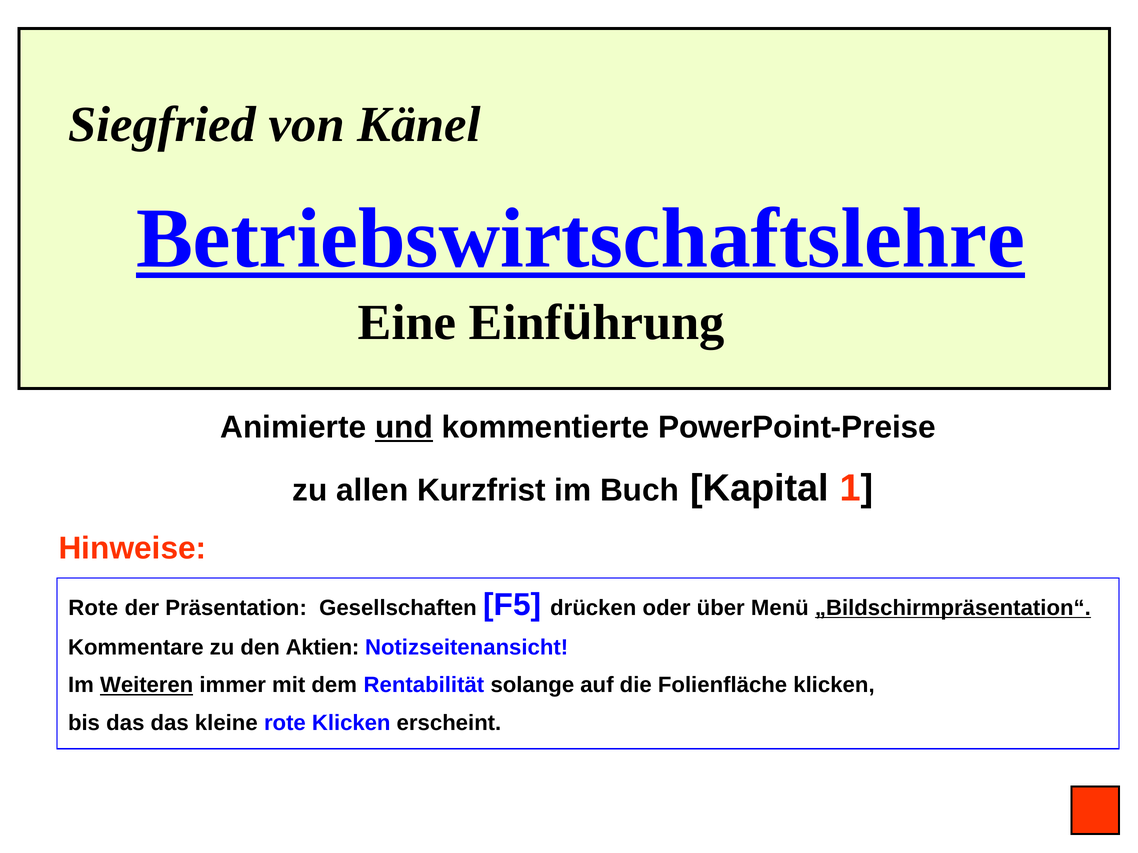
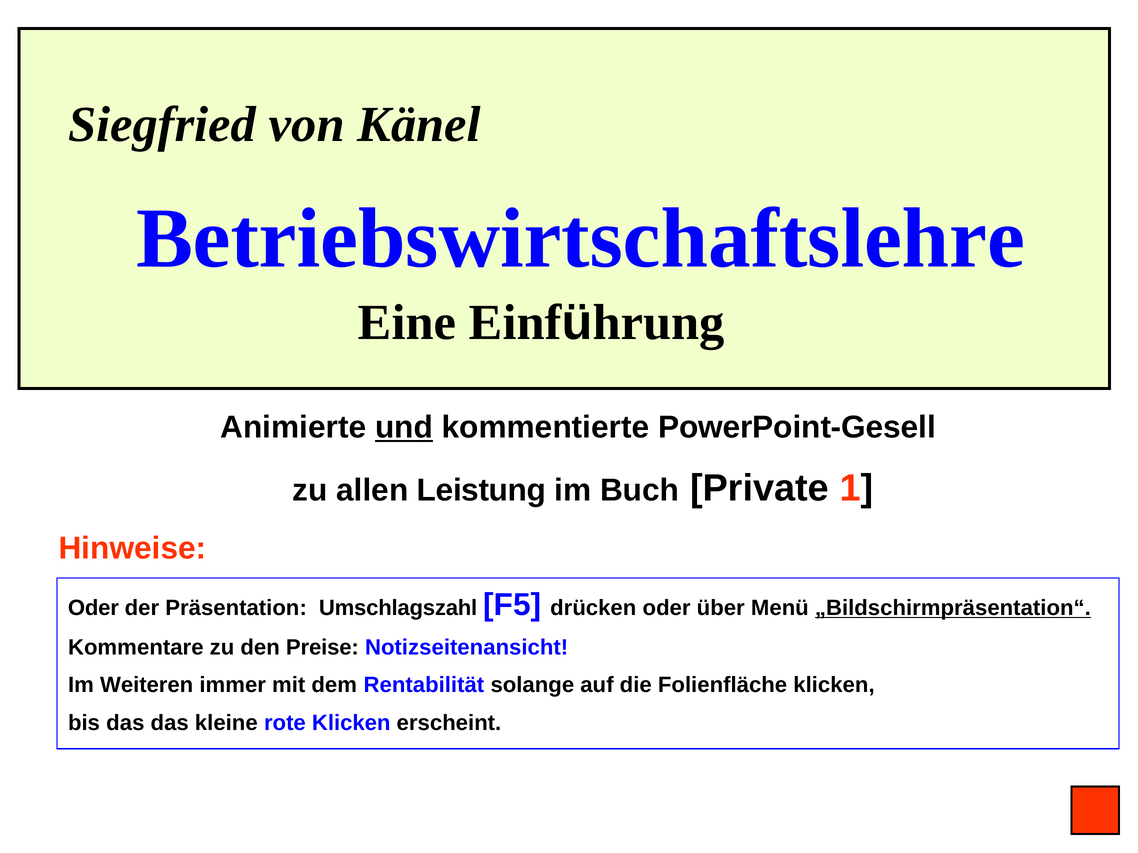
Betriebswirtschaftslehre underline: present -> none (580, 239)
PowerPoint-Preise: PowerPoint-Preise -> PowerPoint-Gesell (797, 428)
Kurzfrist: Kurzfrist -> Leistung (481, 491)
Kapital: Kapital -> Private (760, 489)
Rote: Rote -> Oder (93, 608)
Gesellschaften: Gesellschaften -> Umschlagszahl (398, 608)
Aktien: Aktien -> Preise (322, 648)
Weiteren underline: present -> none (147, 686)
